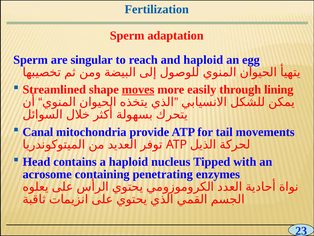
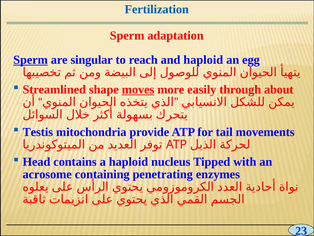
Sperm underline: none -> present (31, 60)
lining: lining -> about (279, 89)
Canal: Canal -> Testis (38, 132)
